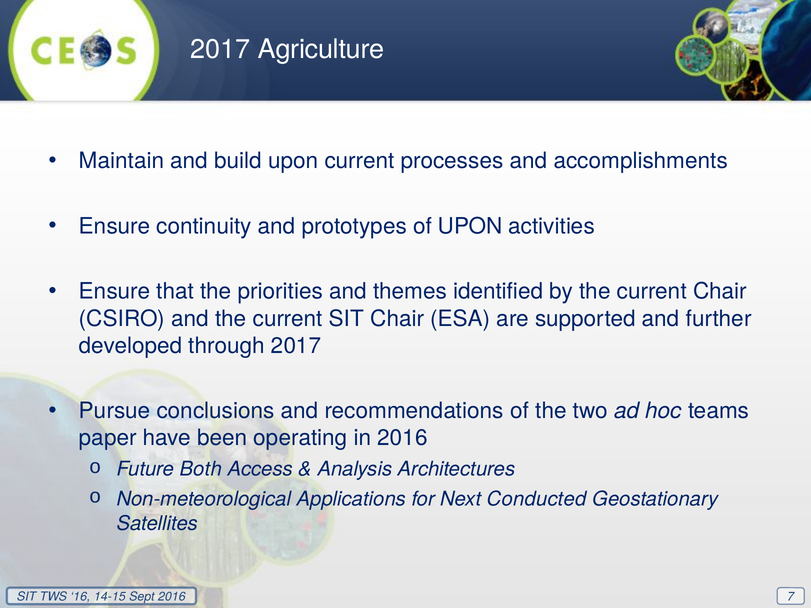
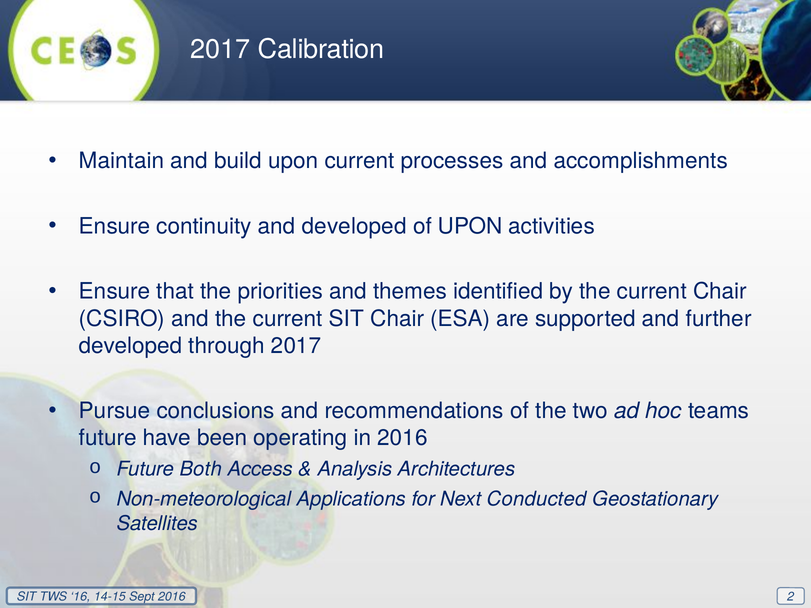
Agriculture: Agriculture -> Calibration (321, 49)
and prototypes: prototypes -> developed (354, 226)
paper: paper -> future (108, 438)
7: 7 -> 2 (791, 597)
